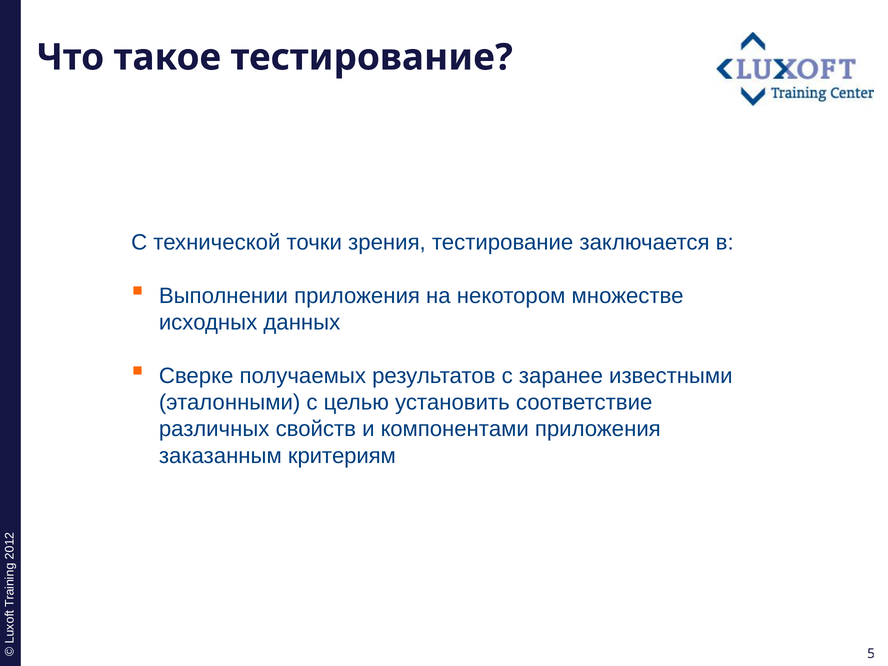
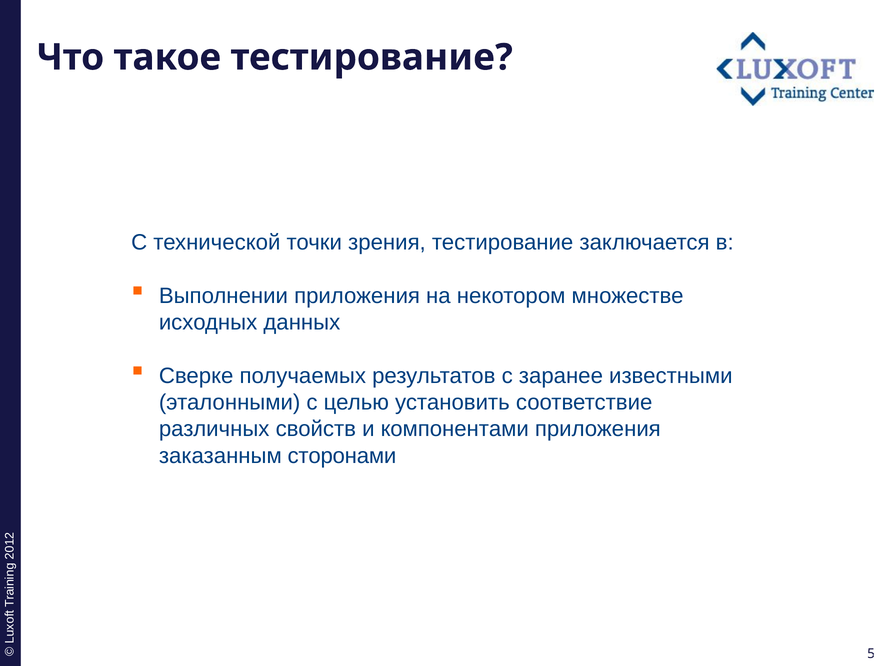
критериям: критериям -> сторонами (342, 456)
